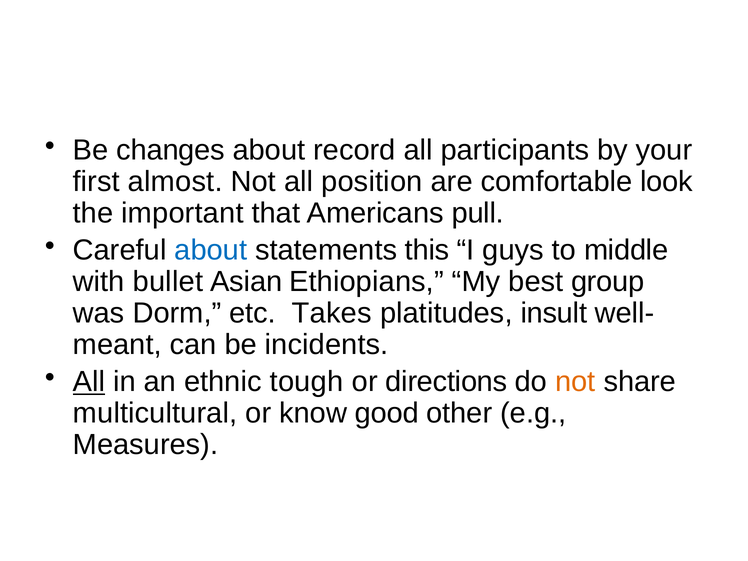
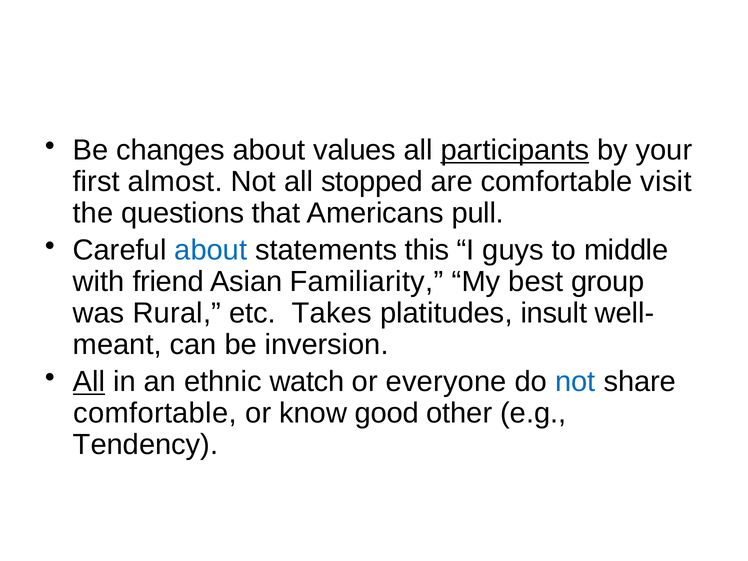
record: record -> values (355, 150)
participants underline: none -> present (515, 150)
position: position -> stopped (372, 182)
look: look -> visit (666, 182)
important: important -> questions (183, 213)
bullet: bullet -> friend (168, 282)
Ethiopians: Ethiopians -> Familiarity (366, 282)
Dorm: Dorm -> Rural (177, 313)
incidents: incidents -> inversion (327, 345)
tough: tough -> watch (307, 382)
directions: directions -> everyone (446, 382)
not colour: orange -> blue (575, 382)
multicultural: multicultural -> comfortable (155, 413)
Measures: Measures -> Tendency (146, 445)
